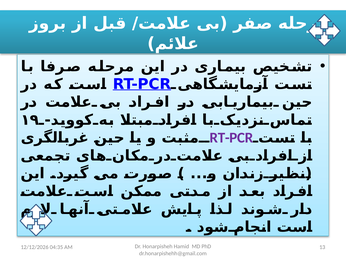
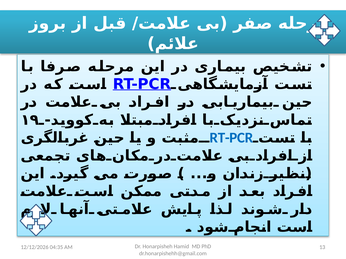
RT-PCR colour: purple -> blue (231, 138)
